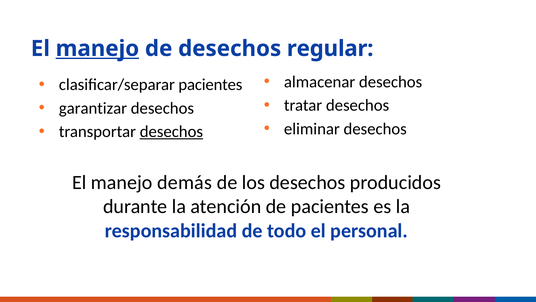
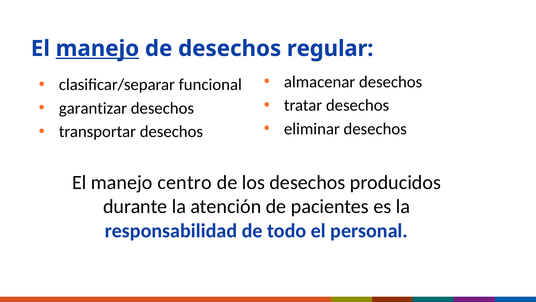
clasificar/separar pacientes: pacientes -> funcional (210, 85)
desechos underline: present -> none (171, 132)
demás: demás -> centro (185, 182)
